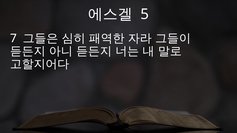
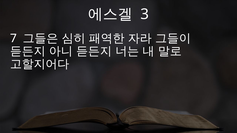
5: 5 -> 3 (145, 14)
